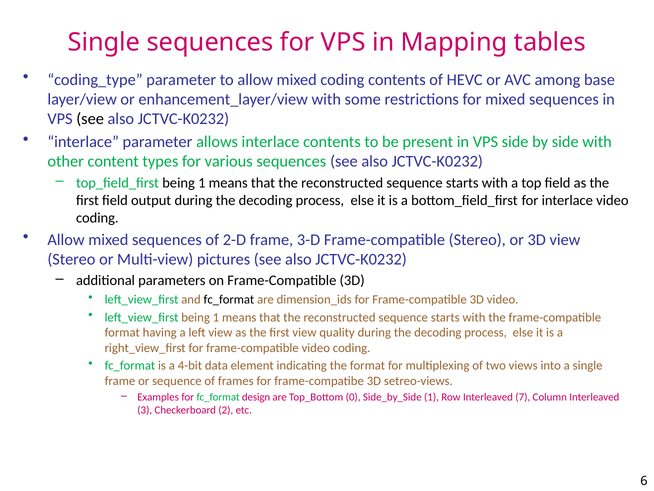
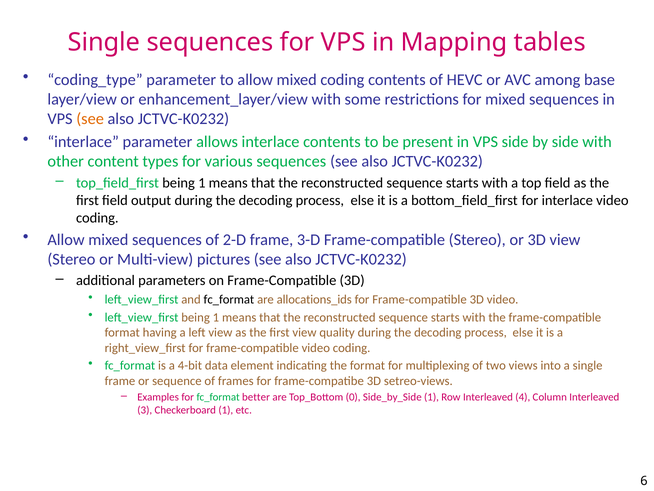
see colour: black -> orange (90, 119)
dimension_ids: dimension_ids -> allocations_ids (314, 299)
design: design -> better (256, 397)
7: 7 -> 4 (523, 397)
Checkerboard 2: 2 -> 1 (226, 410)
